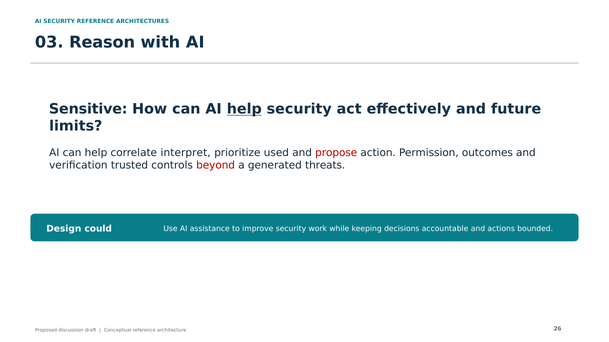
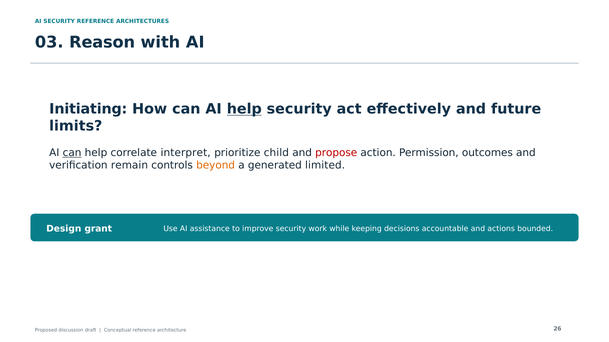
Sensitive: Sensitive -> Initiating (88, 109)
can underline: none -> present (72, 153)
used: used -> child (276, 153)
trusted: trusted -> remain (129, 165)
beyond colour: red -> orange (216, 165)
threats: threats -> limited (325, 165)
could: could -> grant (98, 229)
